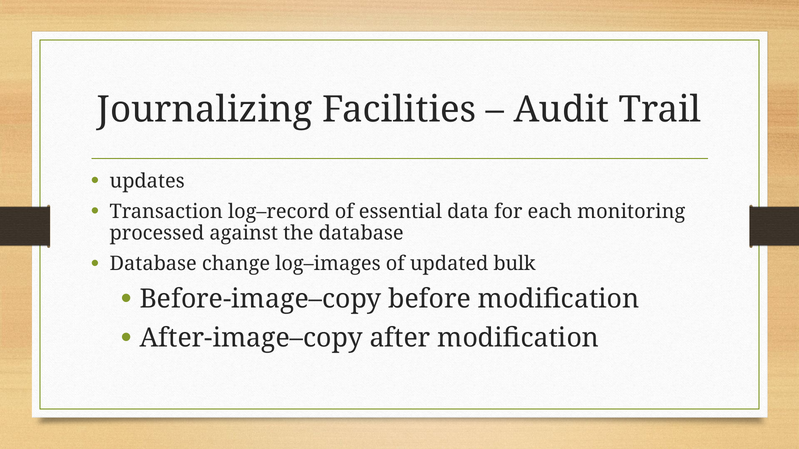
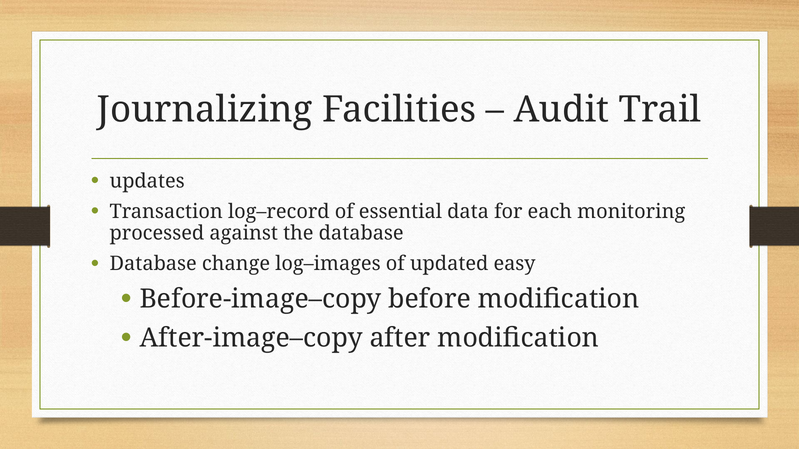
bulk: bulk -> easy (515, 264)
